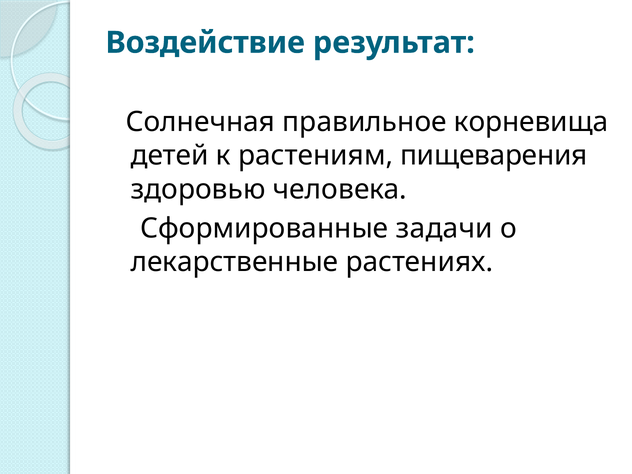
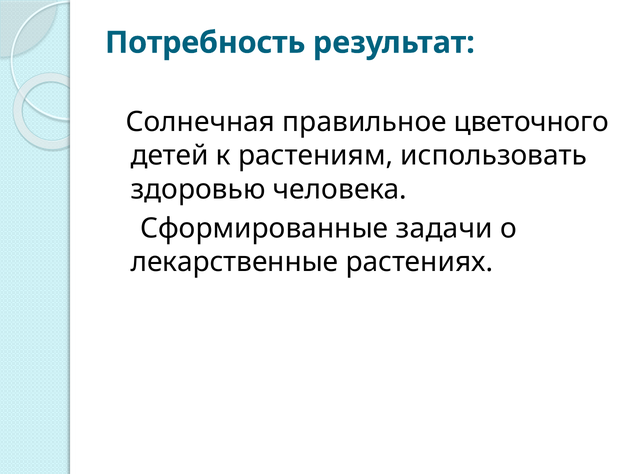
Воздействие: Воздействие -> Потребность (205, 43)
корневища: корневища -> цветочного (531, 122)
пищеварения: пищеварения -> использовать (494, 156)
